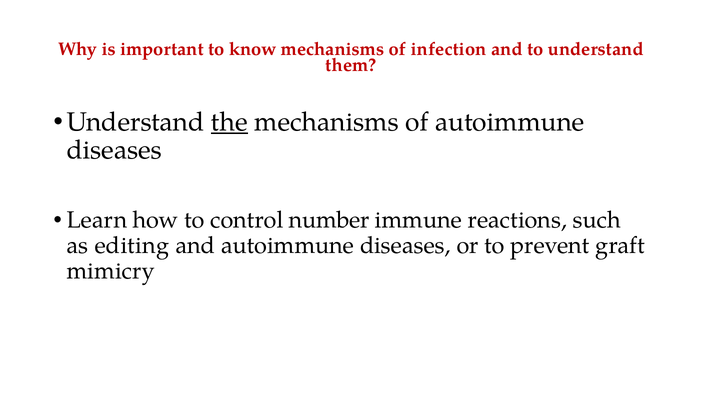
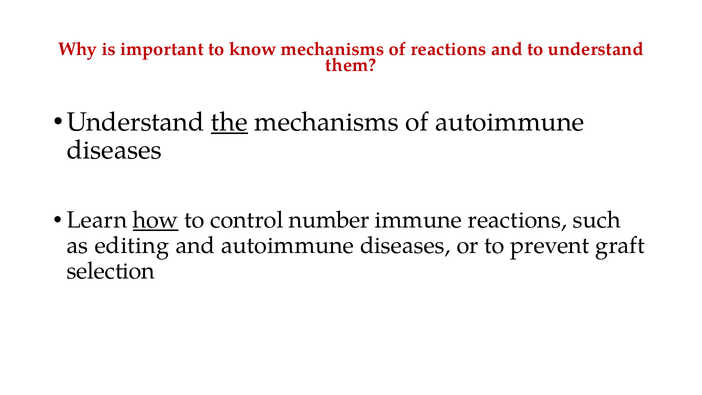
of infection: infection -> reactions (449, 49)
how underline: none -> present (156, 220)
mimicry: mimicry -> selection (111, 271)
